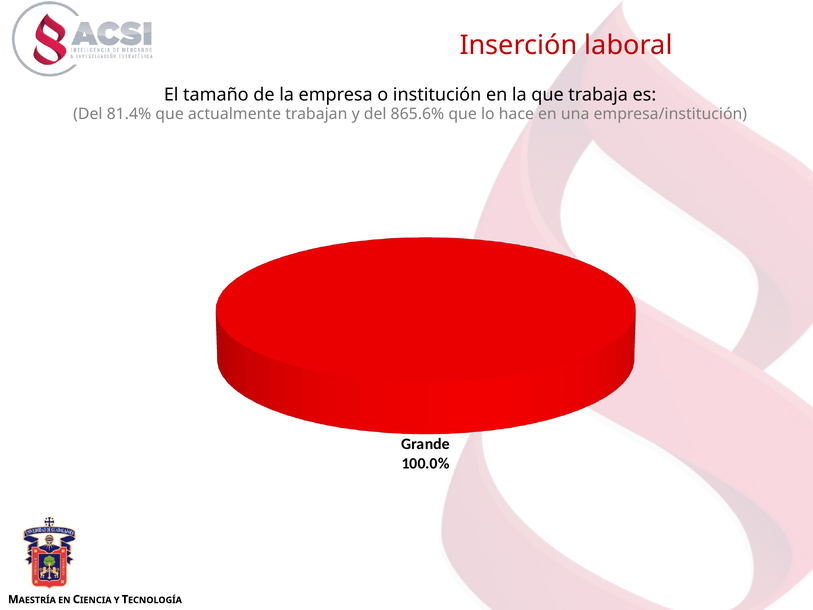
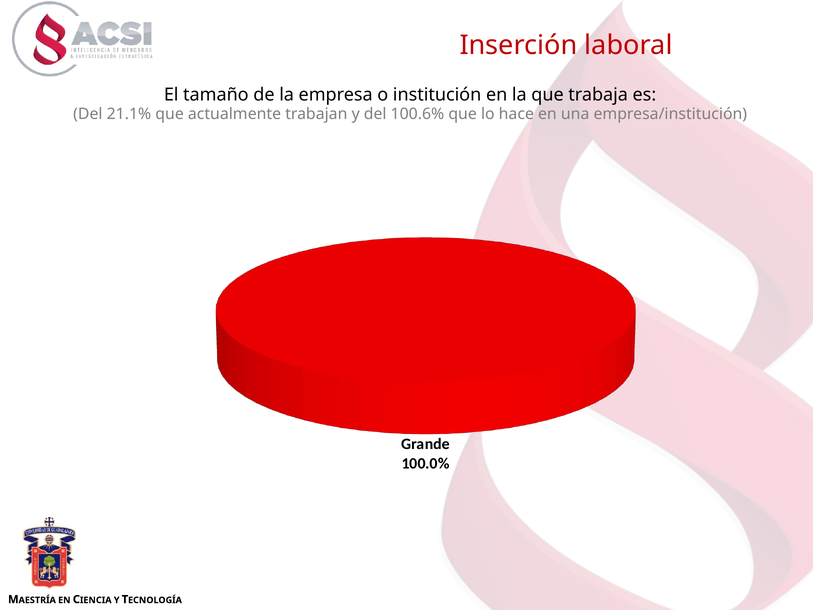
81.4%: 81.4% -> 21.1% (129, 114)
865.6%: 865.6% -> 100.6% (417, 114)
